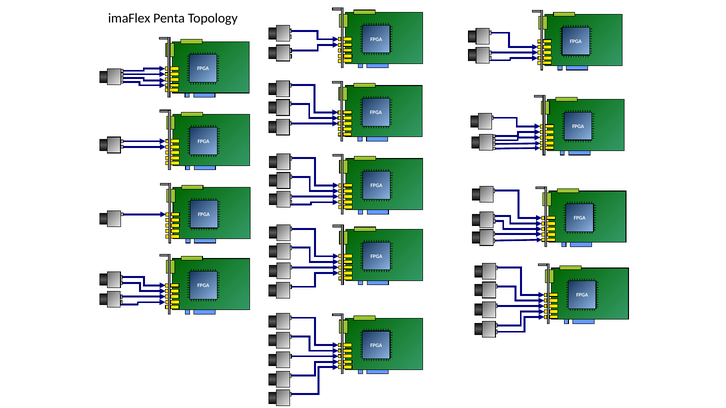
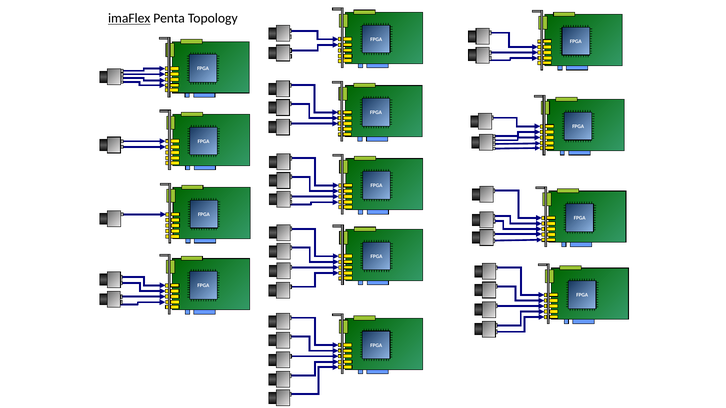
imaFlex underline: none -> present (129, 19)
